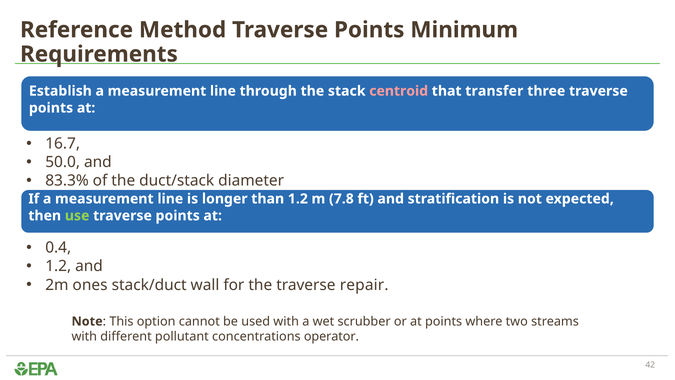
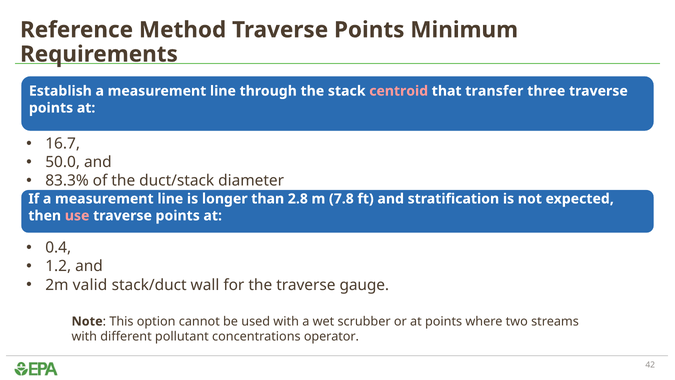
than 1.2: 1.2 -> 2.8 (298, 199)
use colour: light green -> pink (77, 216)
ones: ones -> valid (90, 285)
repair: repair -> gauge (364, 285)
